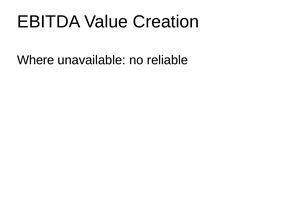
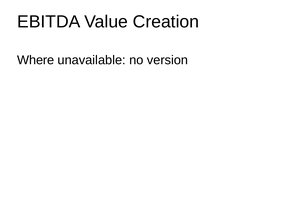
reliable: reliable -> version (168, 60)
